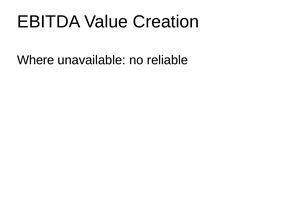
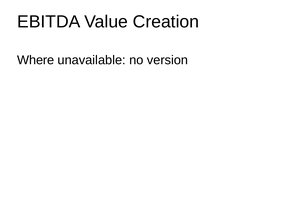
reliable: reliable -> version (168, 60)
